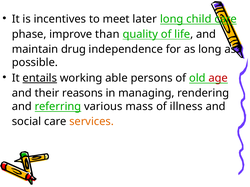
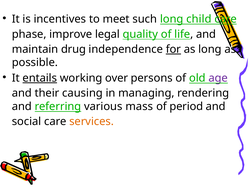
later: later -> such (145, 19)
than: than -> legal (107, 34)
for underline: none -> present (173, 49)
able: able -> over (117, 78)
age colour: red -> purple (218, 78)
reasons: reasons -> causing (82, 93)
illness: illness -> period (186, 107)
